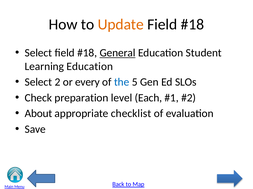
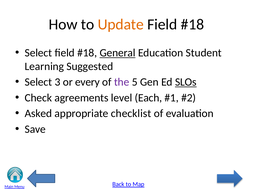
Learning Education: Education -> Suggested (90, 67)
2: 2 -> 3 (58, 82)
the colour: blue -> purple (122, 82)
SLOs underline: none -> present (186, 82)
preparation: preparation -> agreements (81, 98)
About: About -> Asked (38, 114)
